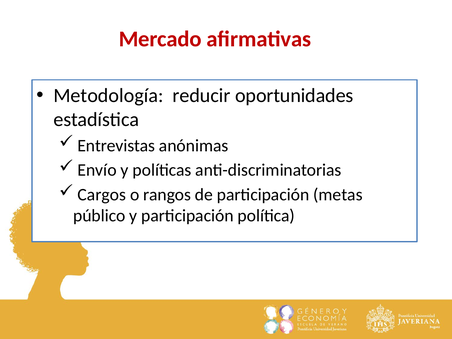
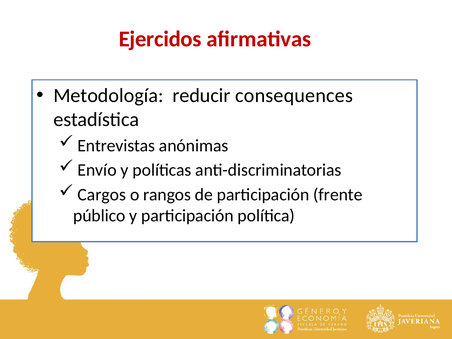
Mercado: Mercado -> Ejercidos (160, 39)
oportunidades: oportunidades -> consequences (294, 96)
metas: metas -> frente (338, 195)
